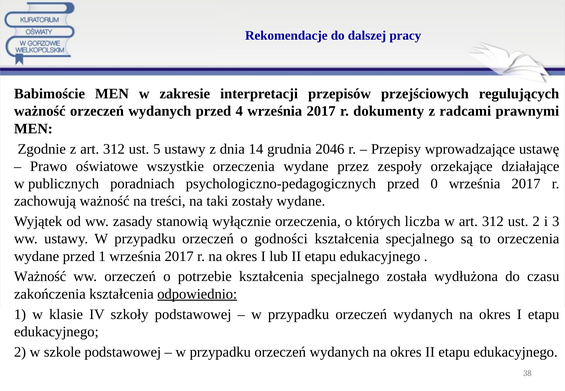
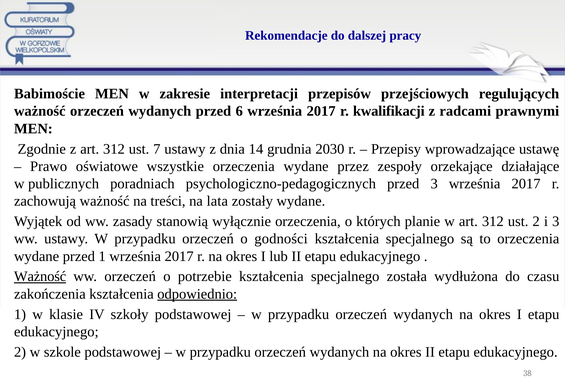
4: 4 -> 6 (239, 111)
dokumenty: dokumenty -> kwalifikacji (389, 111)
5: 5 -> 7 (157, 149)
2046: 2046 -> 2030 (330, 149)
przed 0: 0 -> 3 (434, 184)
taki: taki -> lata (217, 201)
liczba: liczba -> planie (422, 222)
Ważność underline: none -> present (40, 277)
